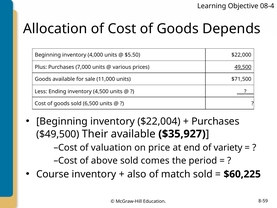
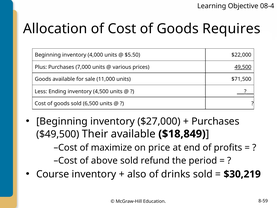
Depends: Depends -> Requires (231, 29)
$22,004: $22,004 -> $27,000 (159, 121)
$35,927: $35,927 -> $18,849 (182, 134)
valuation: valuation -> maximize (111, 147)
variety: variety -> profits (228, 147)
comes: comes -> refund (155, 160)
match: match -> drinks (176, 174)
$60,225: $60,225 -> $30,219 (242, 174)
